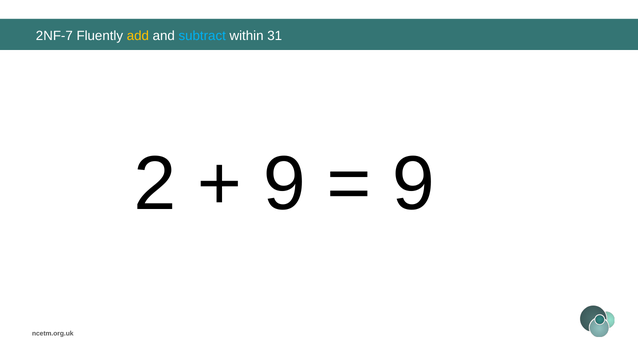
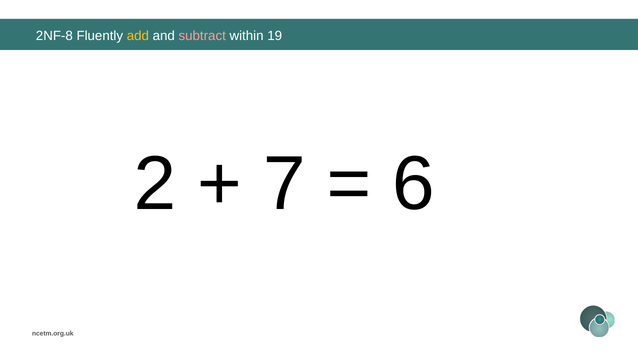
2NF-7: 2NF-7 -> 2NF-8 (54, 36)
subtract colour: light blue -> pink (202, 36)
31: 31 -> 19 (275, 36)
9: 9 -> 7 (284, 184)
9: 9 -> 6 (413, 184)
